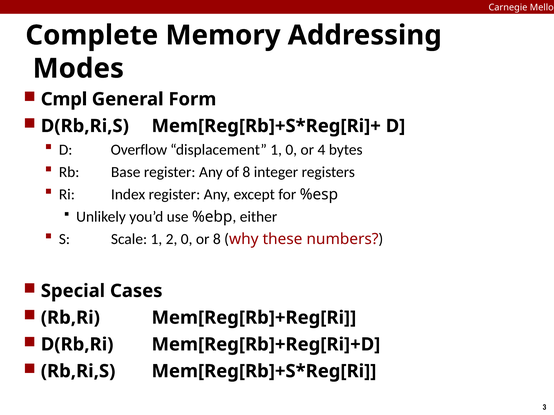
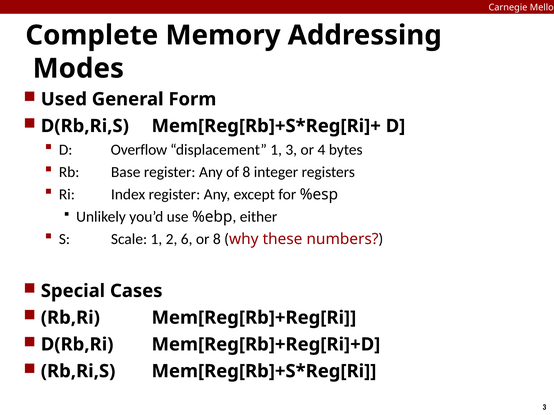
Cmpl: Cmpl -> Used (64, 99)
1 0: 0 -> 3 (291, 150)
2 0: 0 -> 6 (187, 239)
